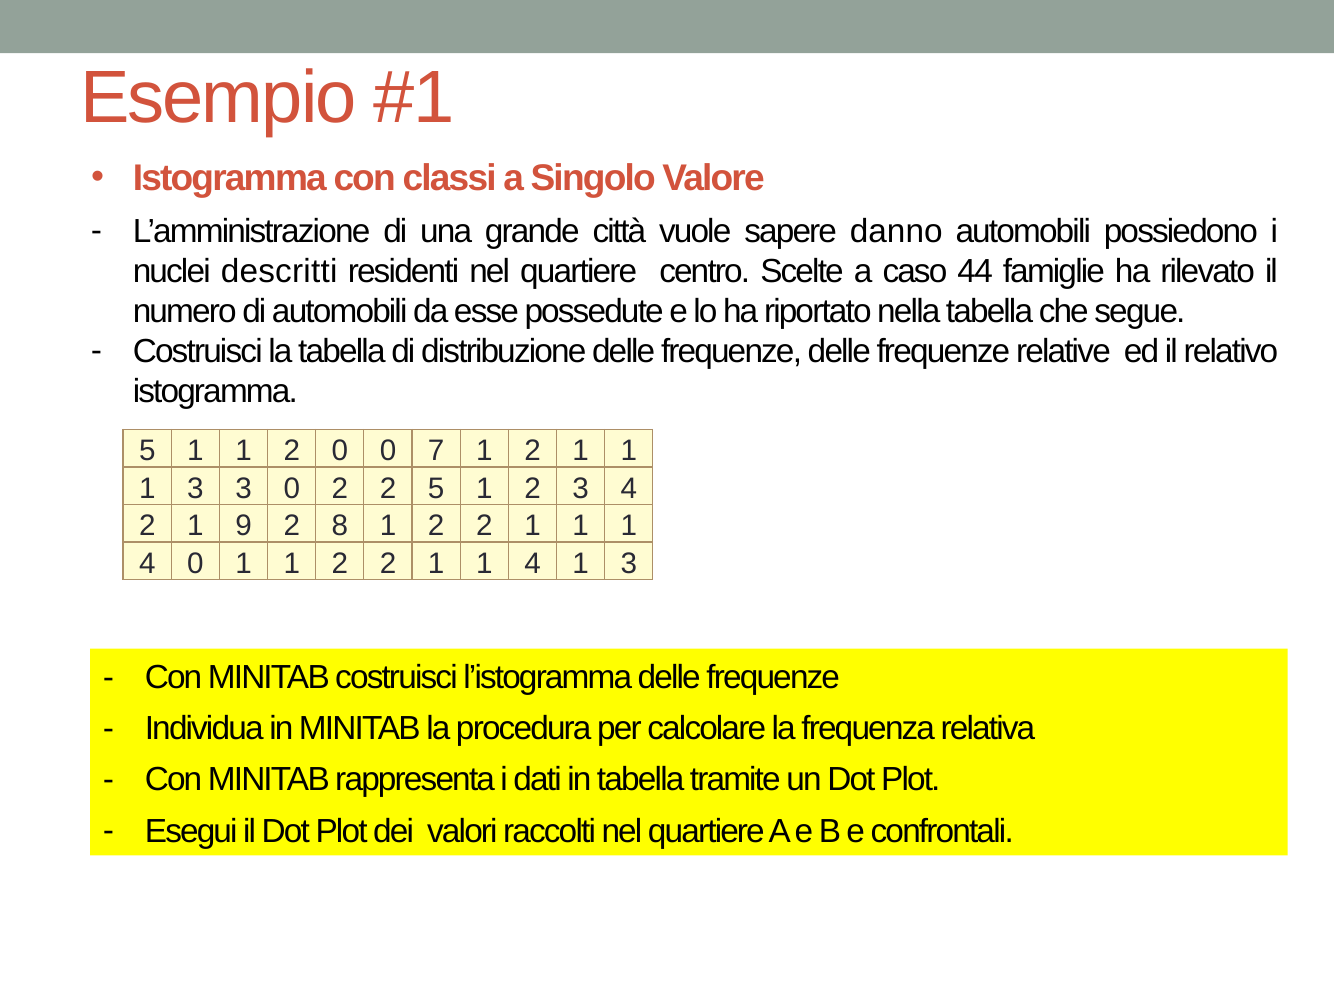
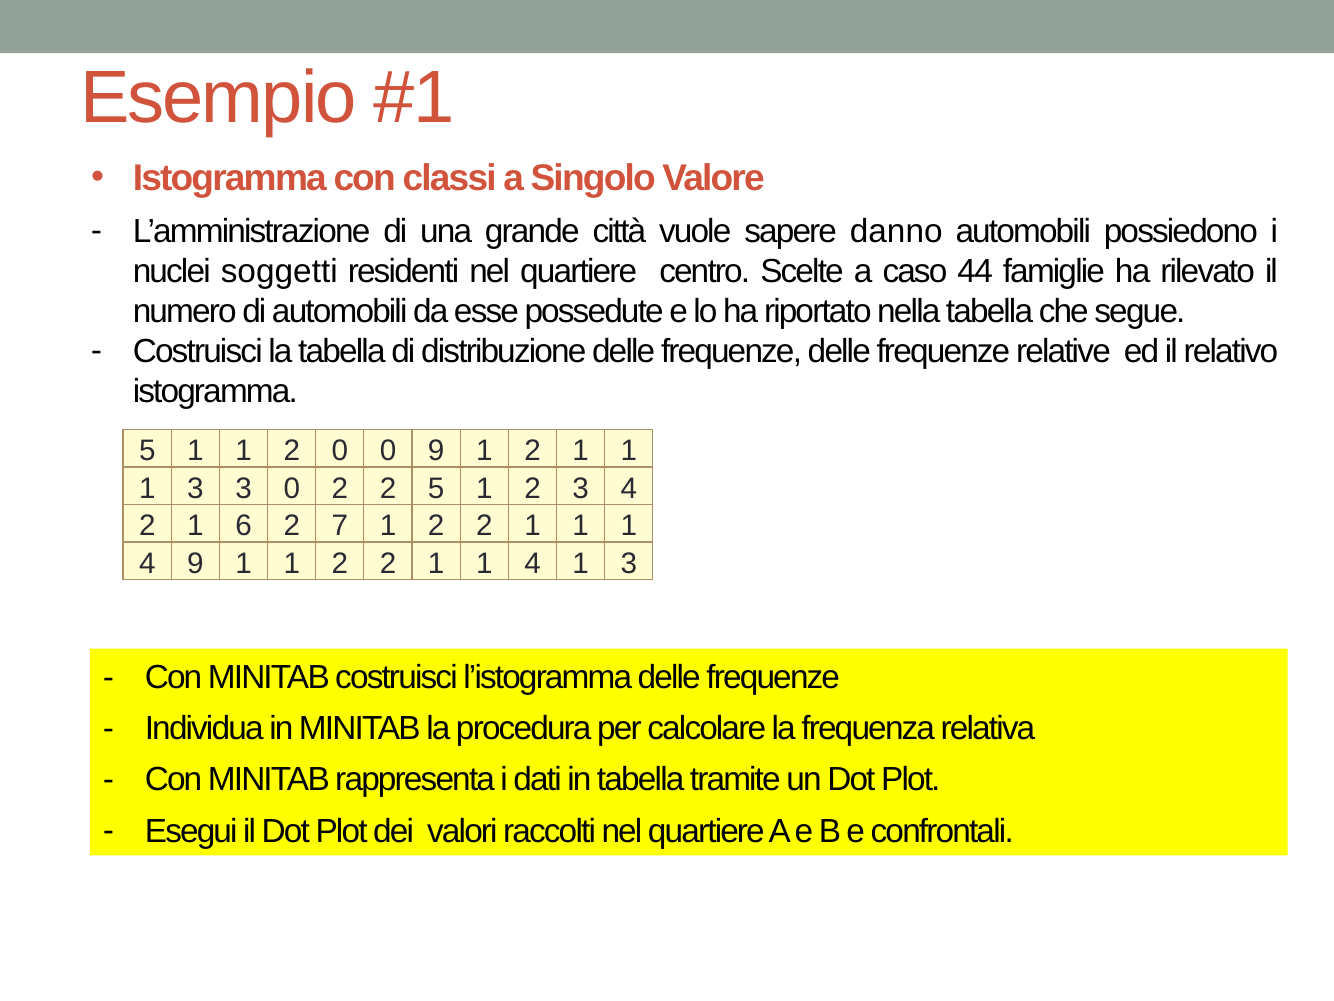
descritti: descritti -> soggetti (279, 271)
0 7: 7 -> 9 (436, 451)
9: 9 -> 6 (244, 526)
8: 8 -> 7 (340, 526)
4 0: 0 -> 9 (195, 563)
